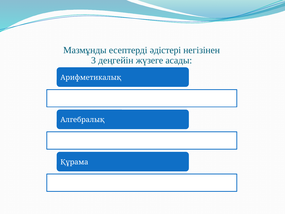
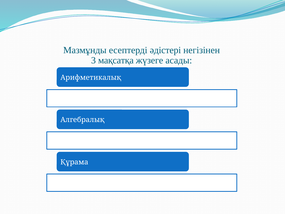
деңгейін: деңгейін -> мақсатқа (116, 60)
